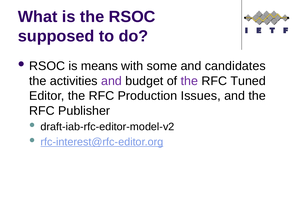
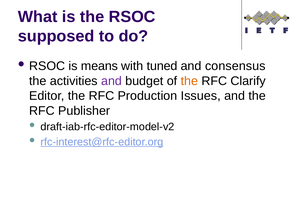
some: some -> tuned (162, 66)
candidates: candidates -> consensus (235, 66)
the colour: purple -> orange (189, 81)
Tuned: Tuned -> Clarify (248, 81)
